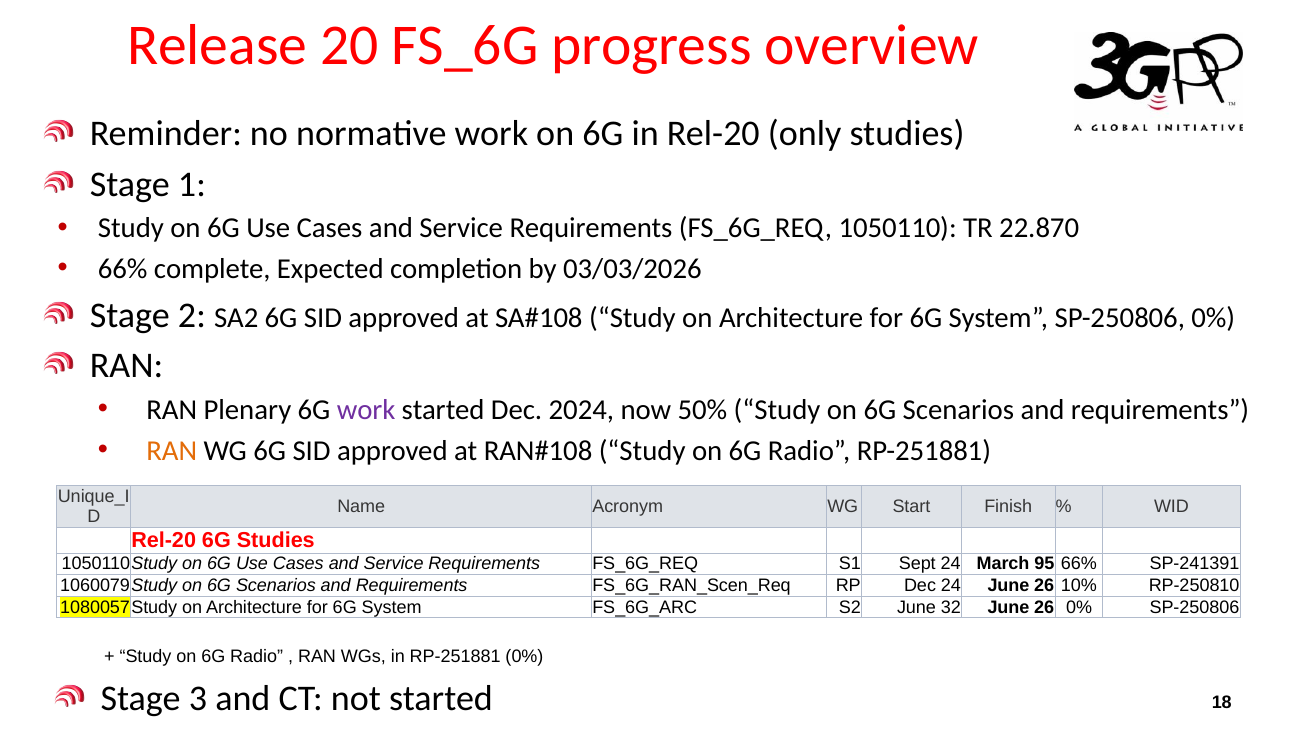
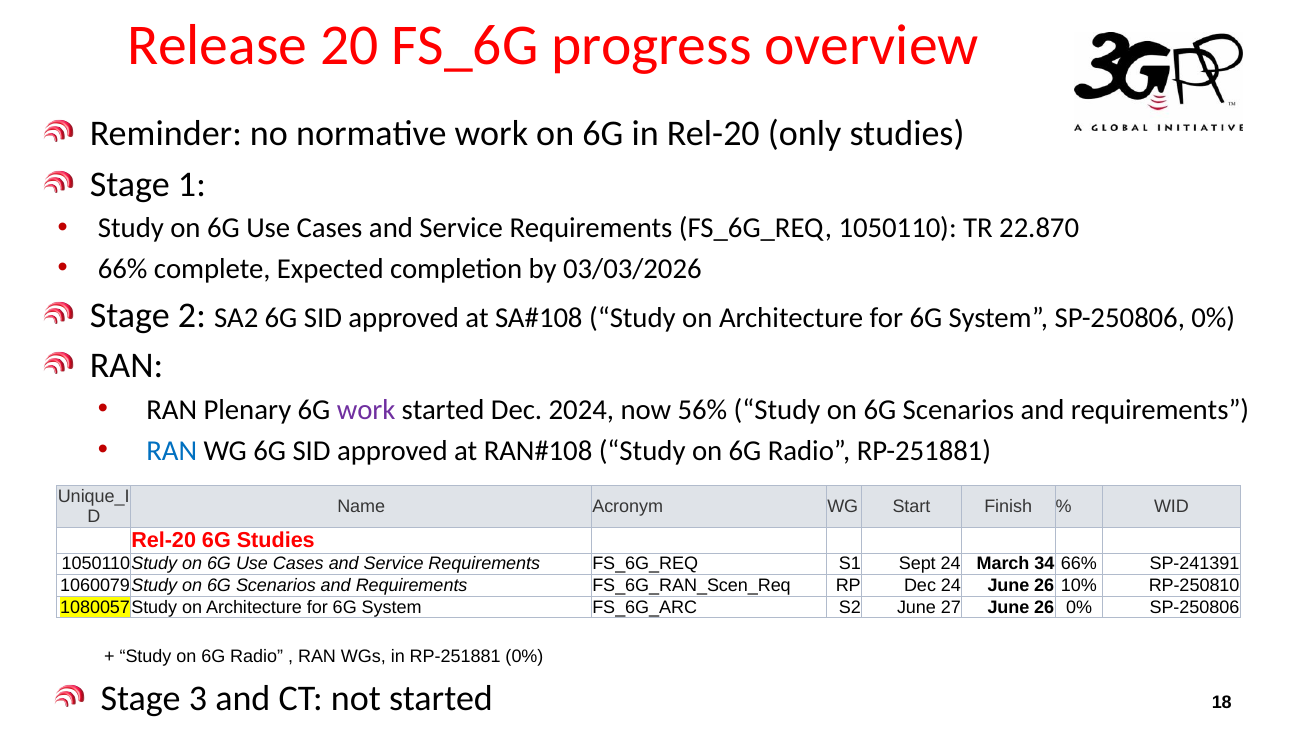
50%: 50% -> 56% (702, 410)
RAN colour: orange -> blue (172, 450)
95: 95 -> 34 (1044, 564)
32: 32 -> 27 (951, 607)
